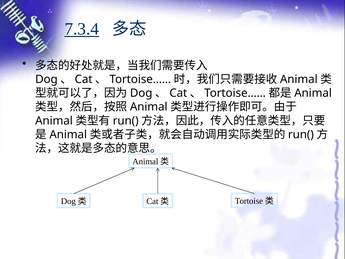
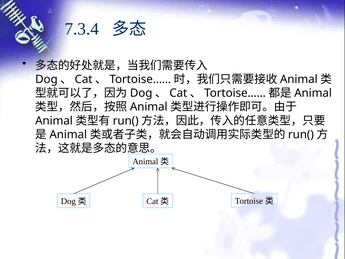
7.3.4 underline: present -> none (82, 29)
